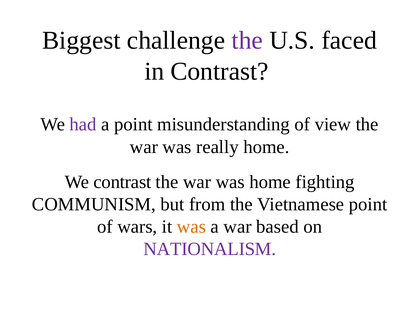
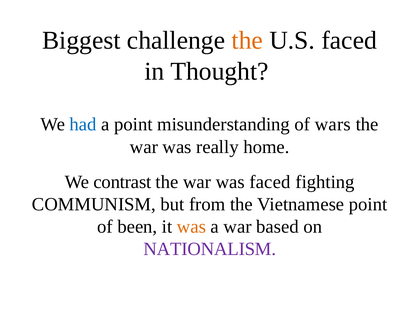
the colour: purple -> orange (247, 40)
in Contrast: Contrast -> Thought (219, 71)
had colour: purple -> blue (83, 124)
view: view -> wars (333, 124)
was home: home -> faced (270, 182)
wars: wars -> been (137, 227)
